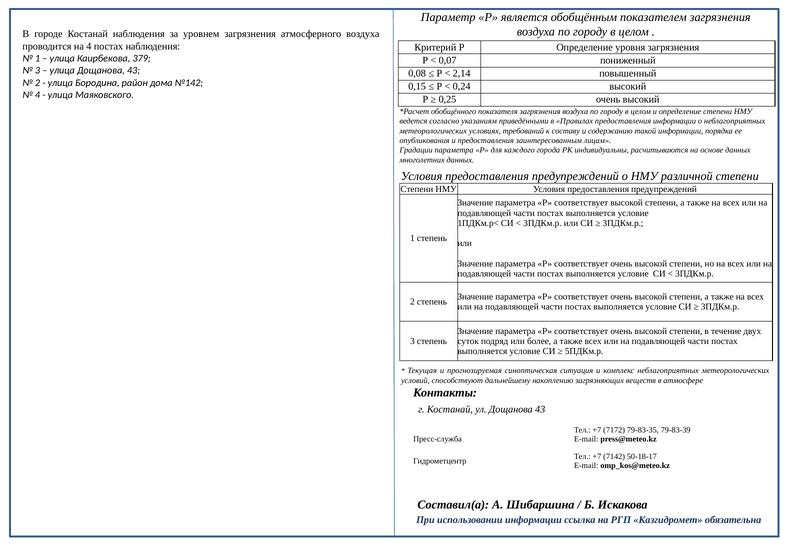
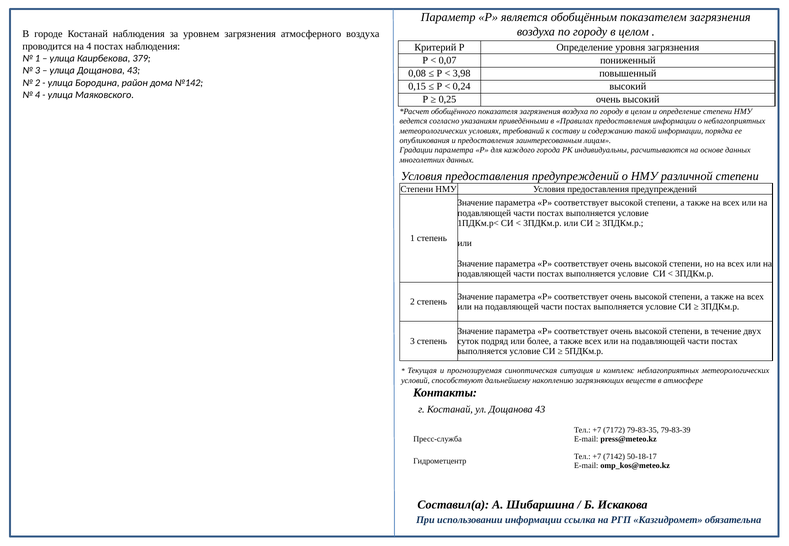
2,14: 2,14 -> 3,98 (462, 73)
